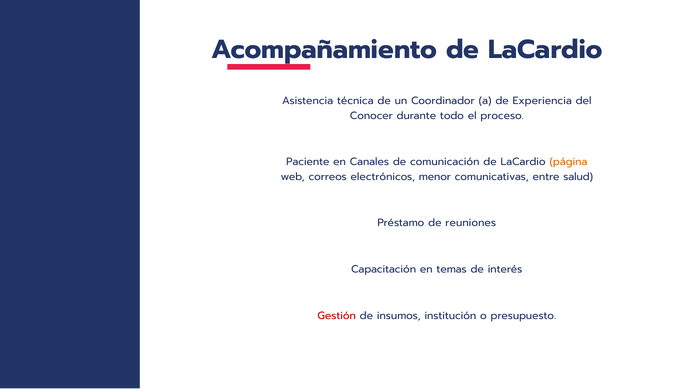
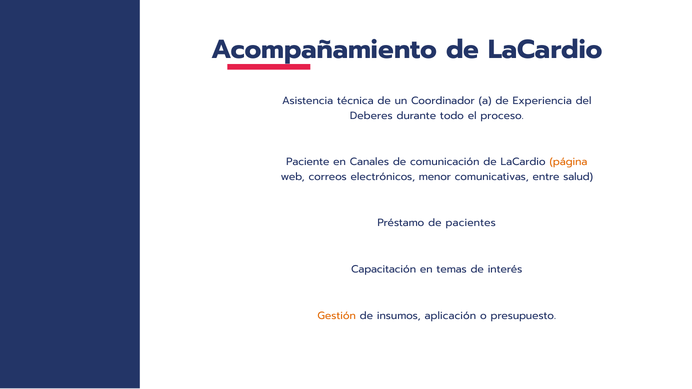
Conocer: Conocer -> Deberes (371, 116)
reuniones: reuniones -> pacientes (471, 223)
Gestión colour: red -> orange (337, 316)
institución: institución -> aplicación (450, 316)
